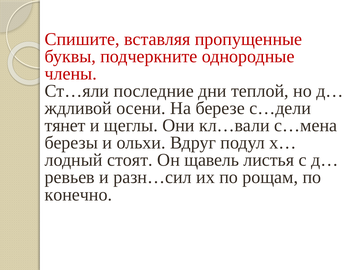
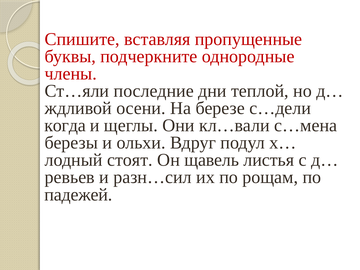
тянет: тянет -> когда (65, 125)
конечно: конечно -> падежей (78, 195)
